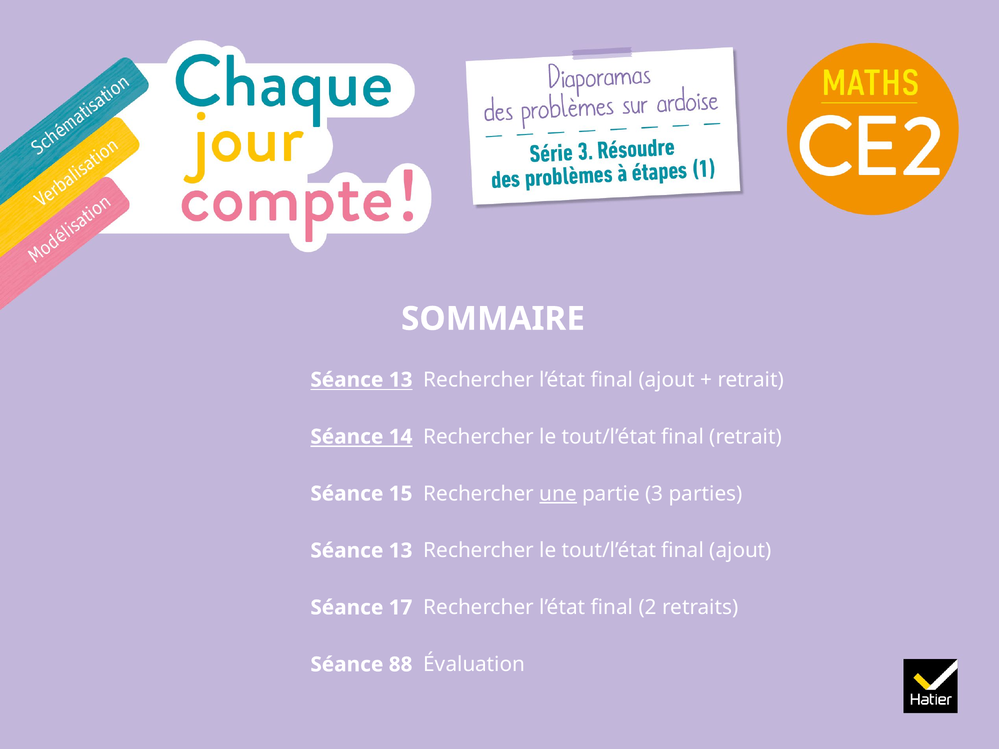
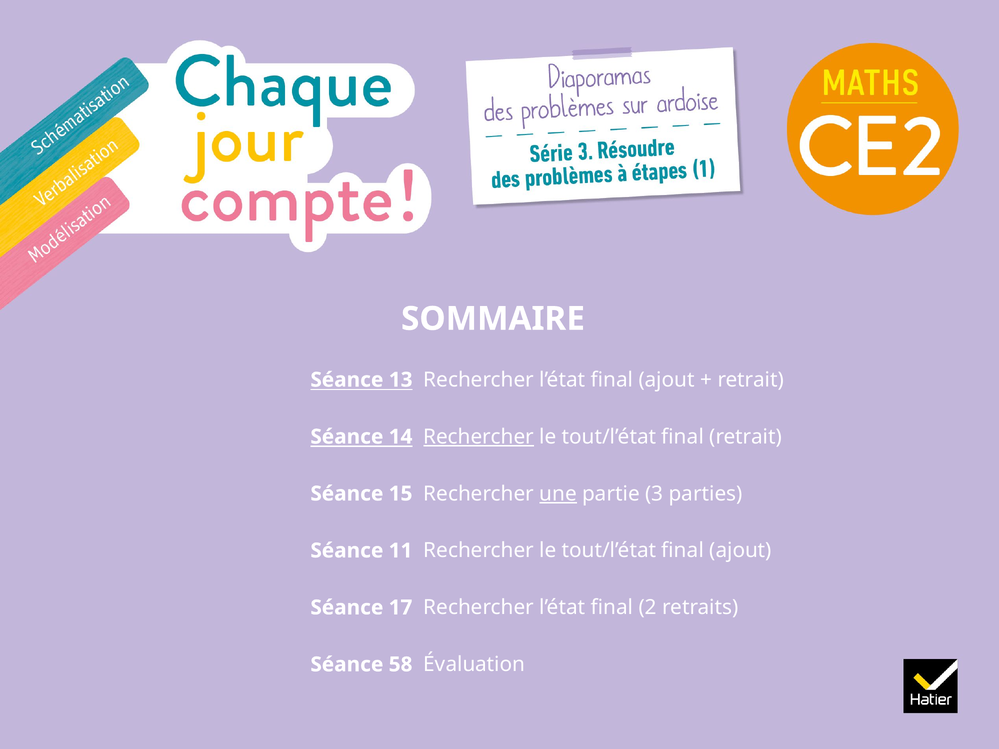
Rechercher underline: none -> present (479, 437)
13: 13 -> 11 (401, 551)
88: 88 -> 58 (401, 665)
